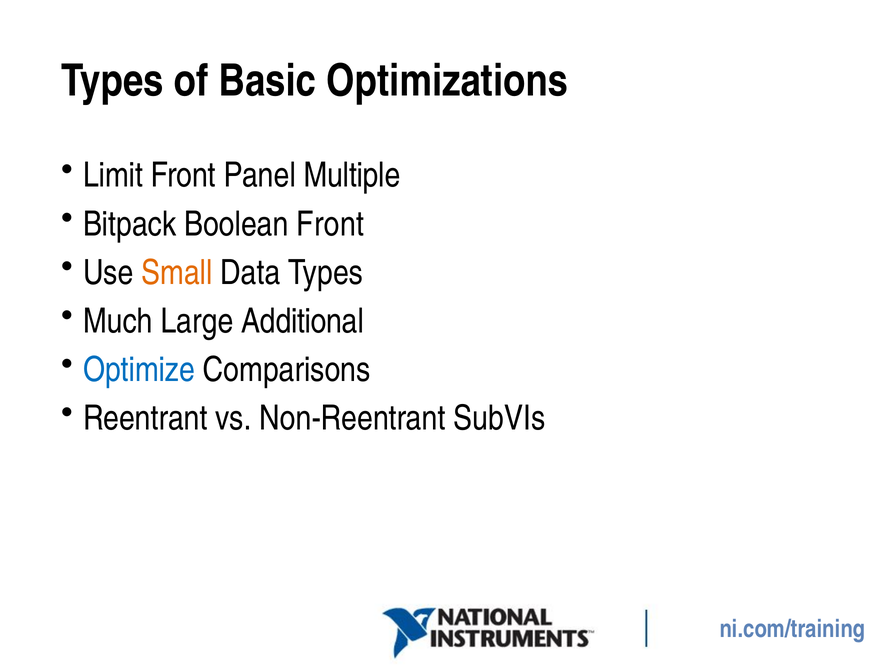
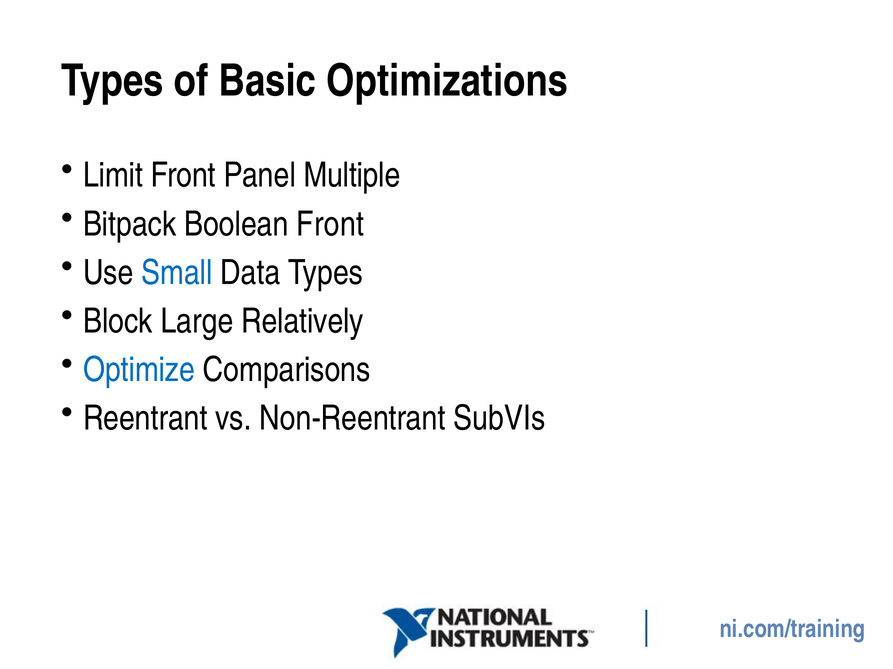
Small colour: orange -> blue (177, 273)
Much: Much -> Block (118, 322)
Additional: Additional -> Relatively (302, 322)
